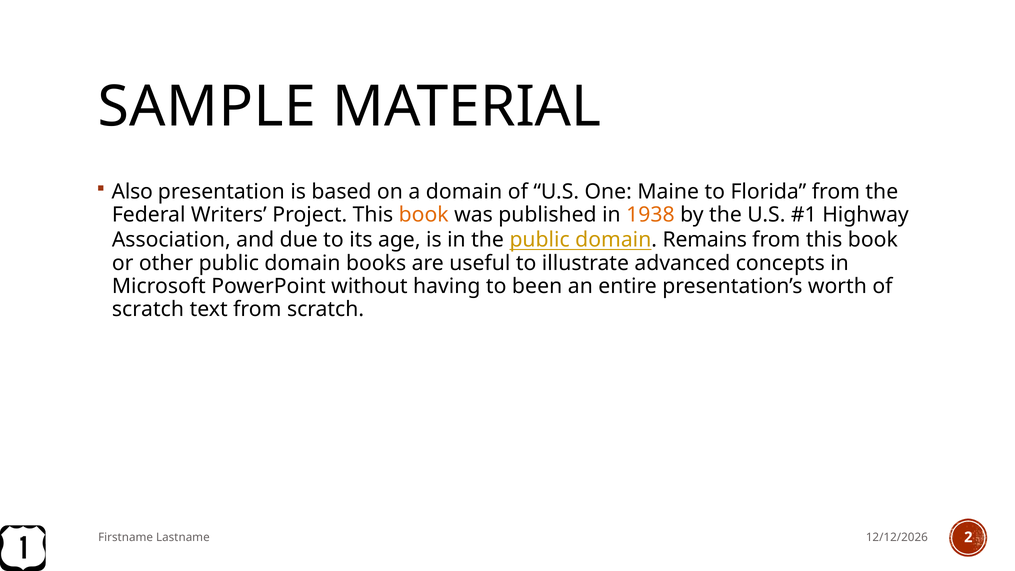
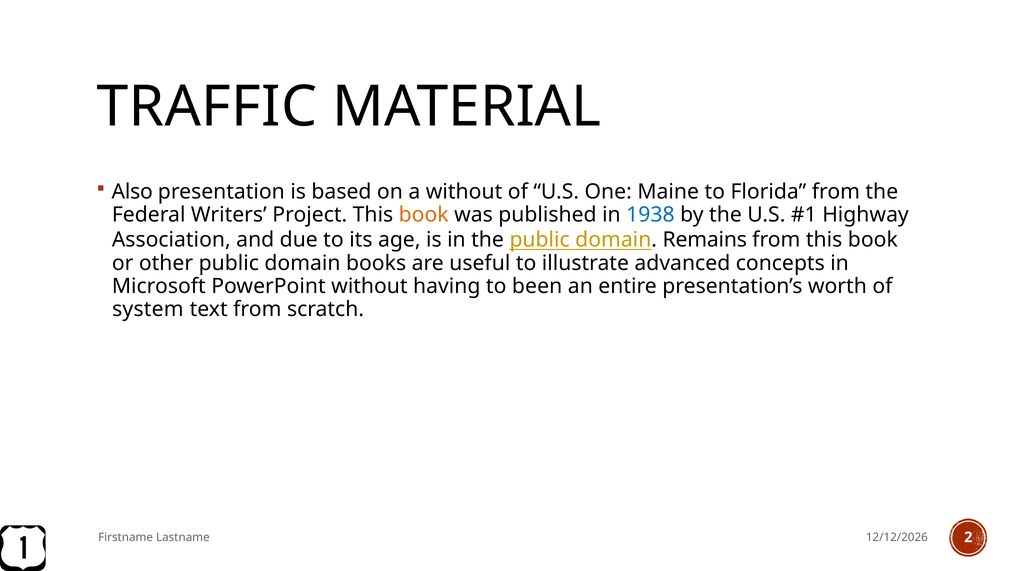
SAMPLE: SAMPLE -> TRAFFIC (207, 107)
a domain: domain -> without (464, 192)
1938 colour: orange -> blue (650, 215)
scratch: scratch -> system (148, 309)
